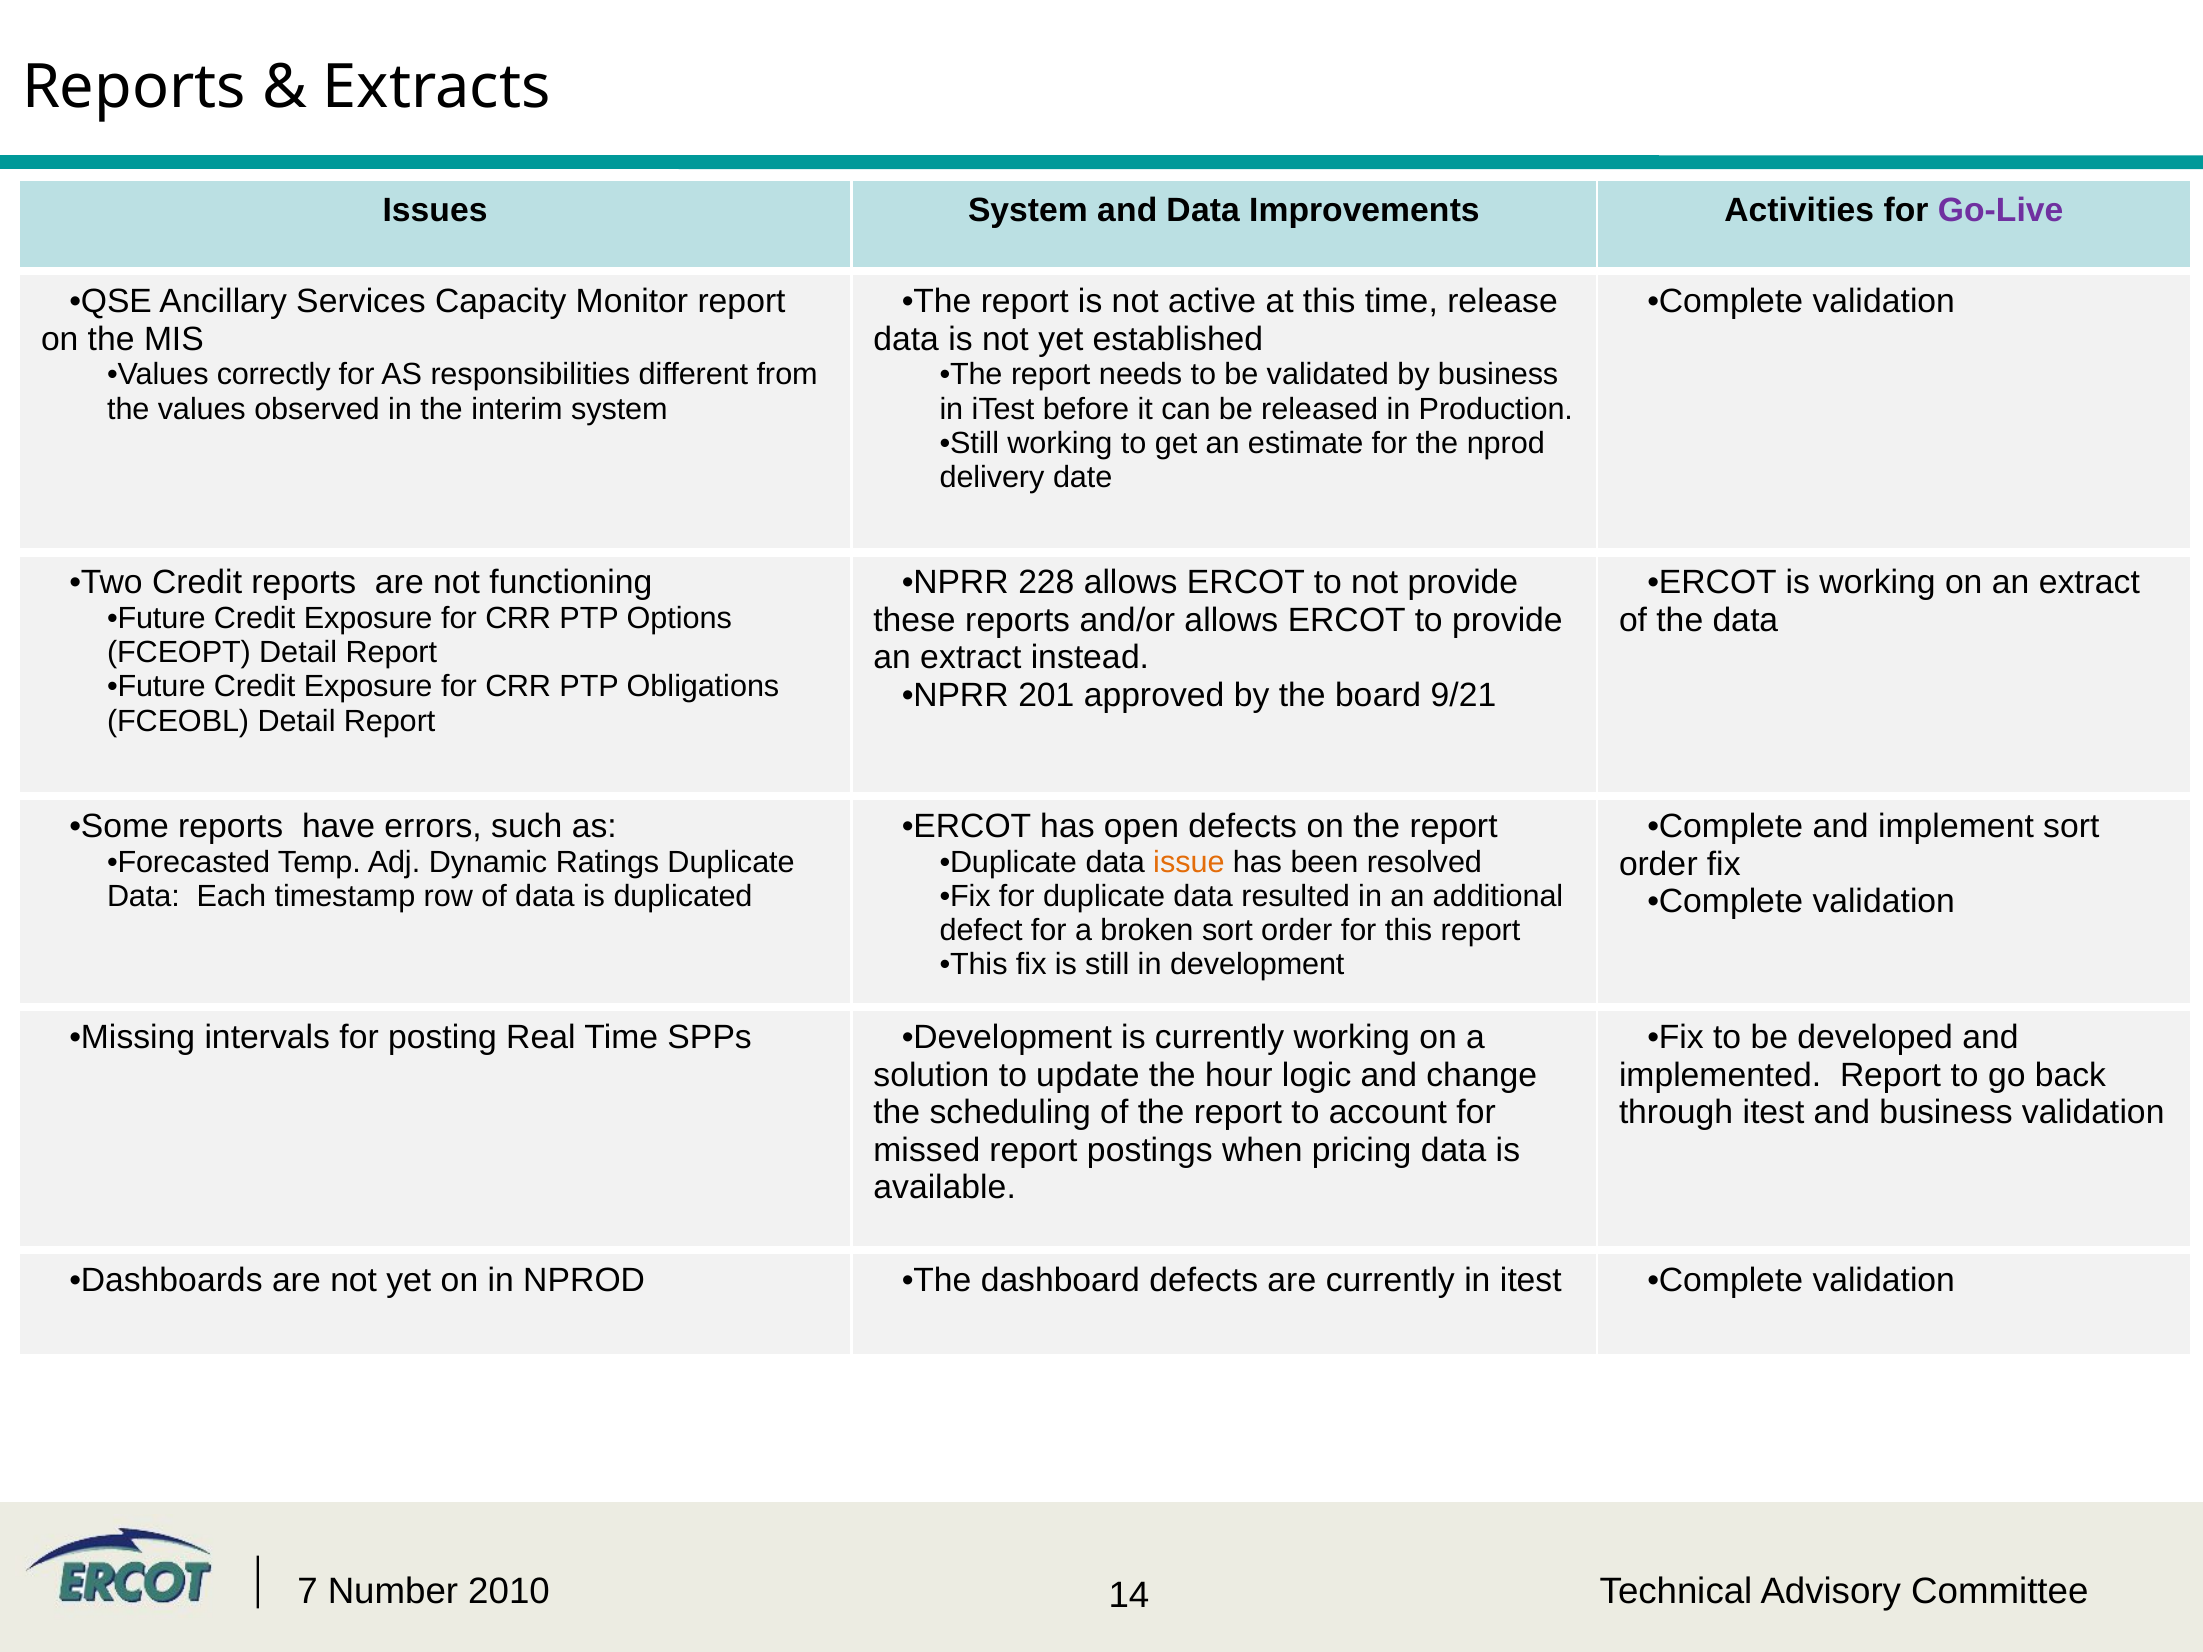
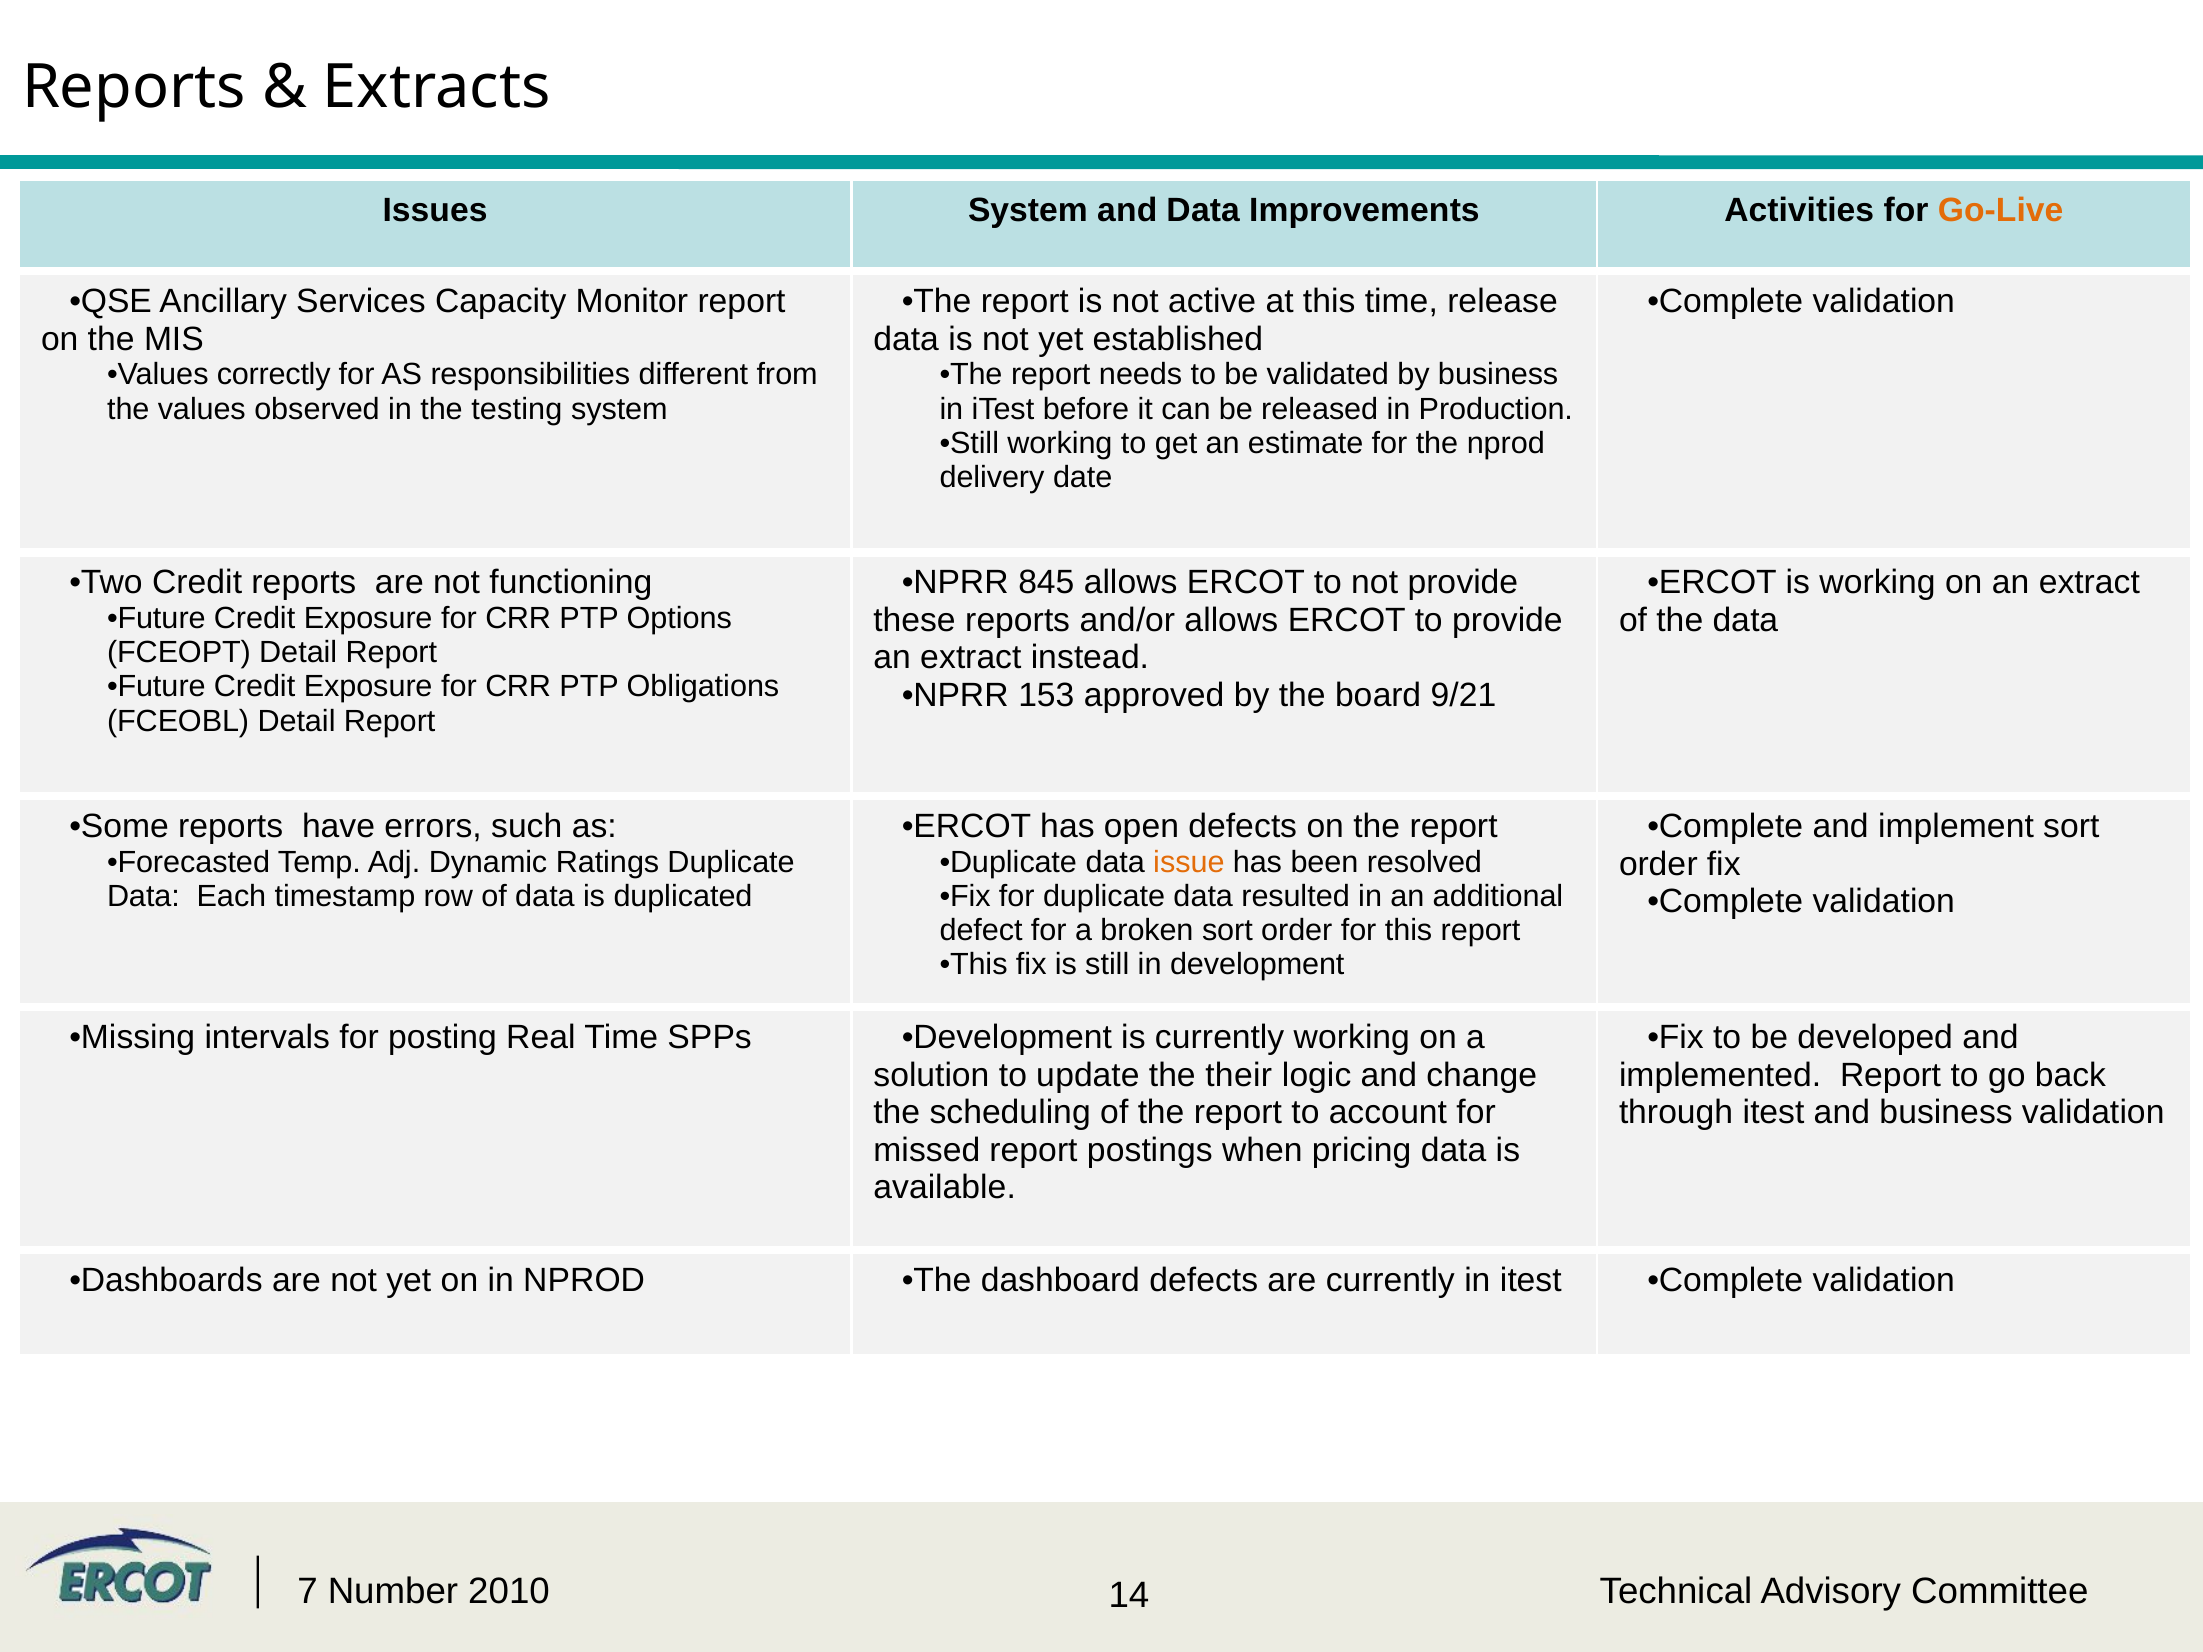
Go-Live colour: purple -> orange (2001, 210)
interim: interim -> testing (517, 409)
228: 228 -> 845 (1046, 583)
201: 201 -> 153 (1046, 695)
hour: hour -> their (1239, 1075)
